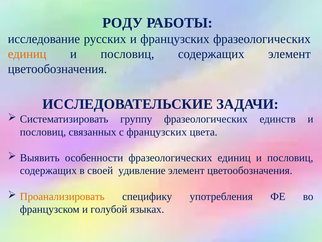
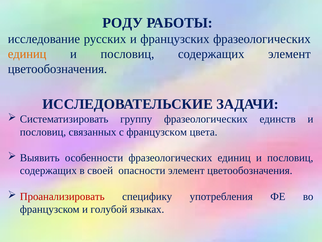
с французских: французских -> французском (157, 132)
удивление: удивление -> опасности (142, 170)
Проанализировать colour: orange -> red (62, 196)
